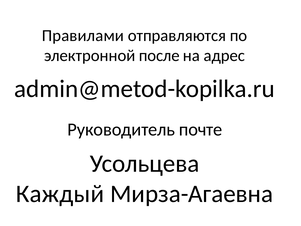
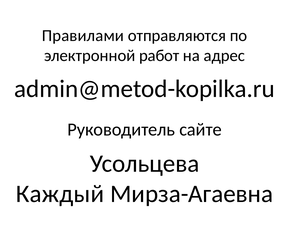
после: после -> работ (159, 56)
почте: почте -> сайте (201, 129)
